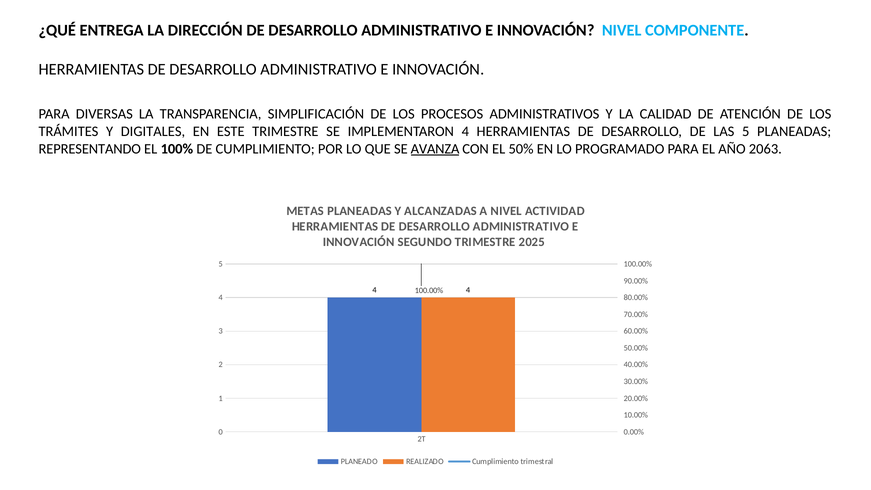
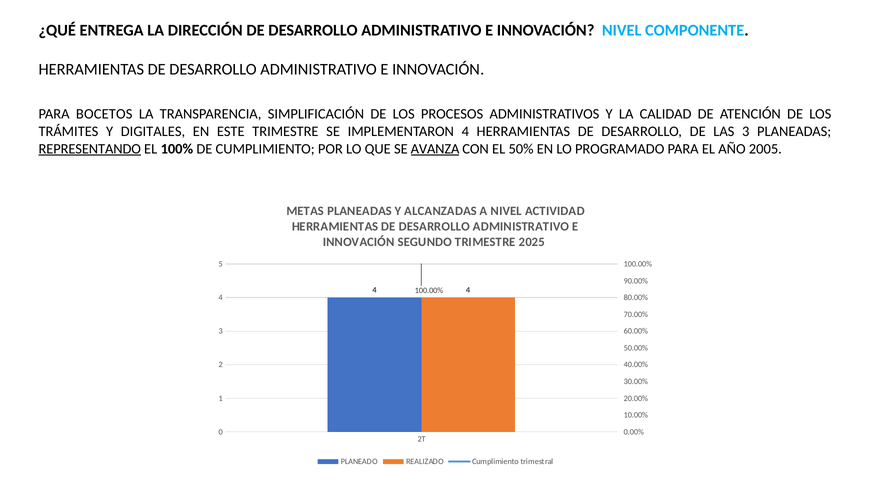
DIVERSAS: DIVERSAS -> BOCETOS (104, 114)
LAS 5: 5 -> 3 (746, 131)
REPRESENTANDO underline: none -> present (90, 149)
2063: 2063 -> 2005 (765, 149)
